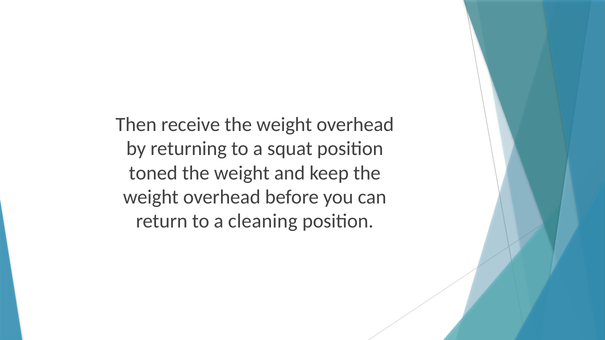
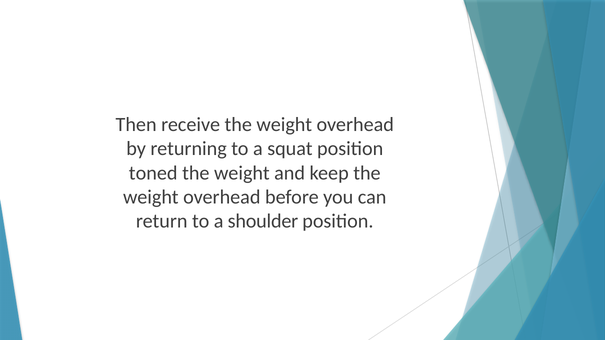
cleaning: cleaning -> shoulder (263, 222)
